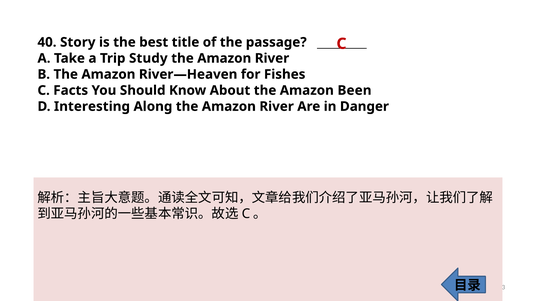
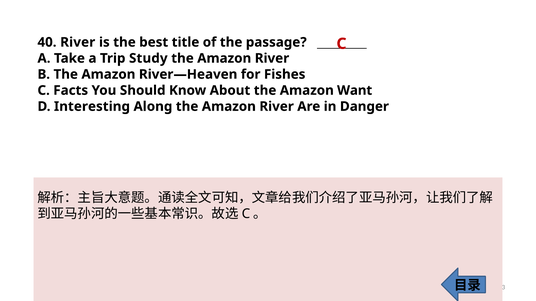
40 Story: Story -> River (78, 42)
Been: Been -> Want (355, 91)
